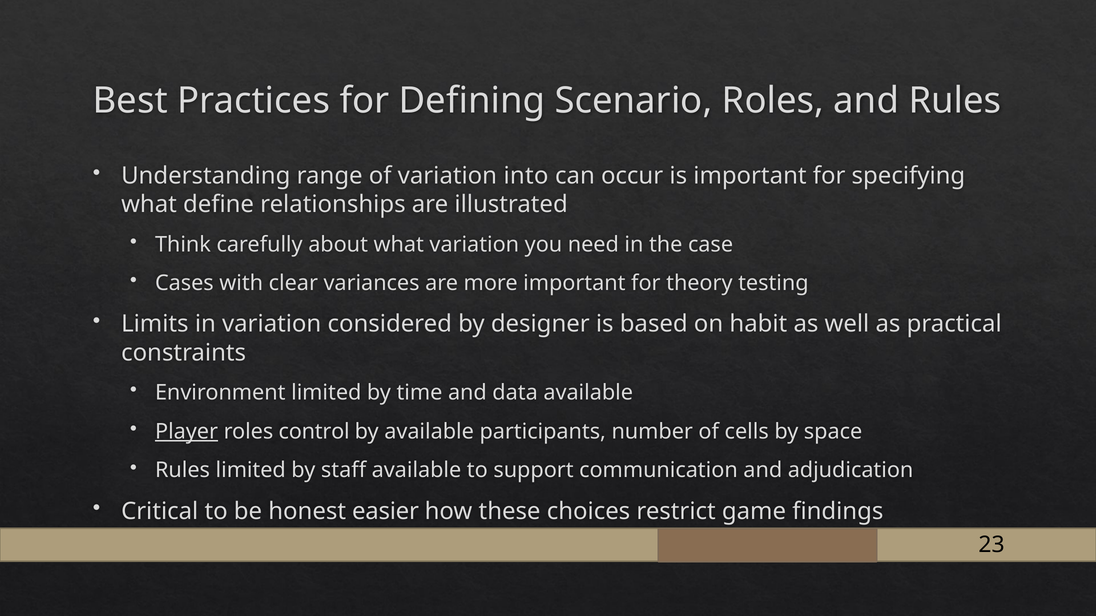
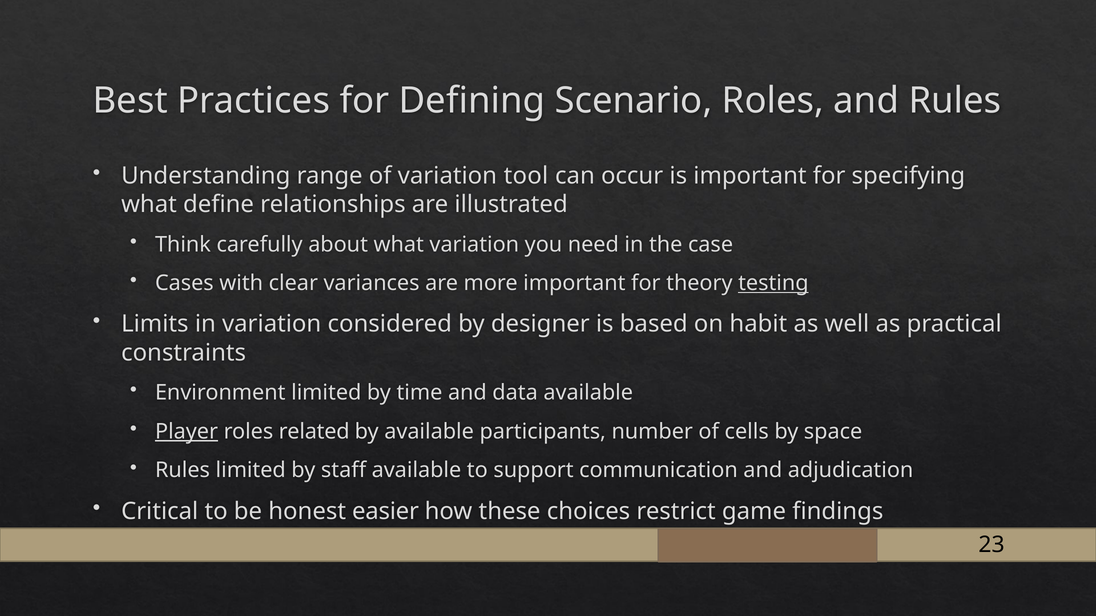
into: into -> tool (526, 176)
testing underline: none -> present (773, 283)
control: control -> related (314, 432)
